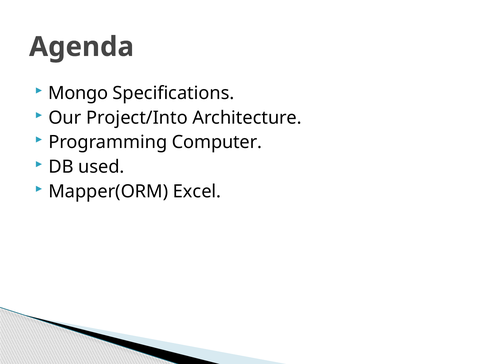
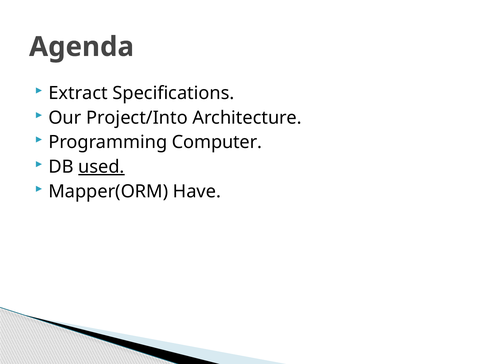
Mongo: Mongo -> Extract (78, 93)
used underline: none -> present (101, 167)
Excel: Excel -> Have (197, 191)
